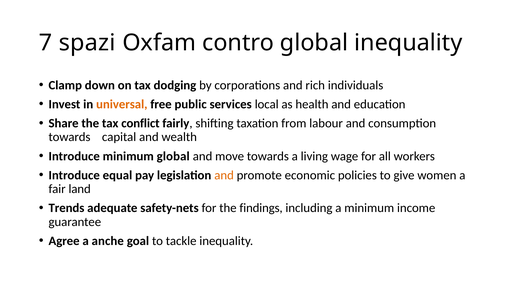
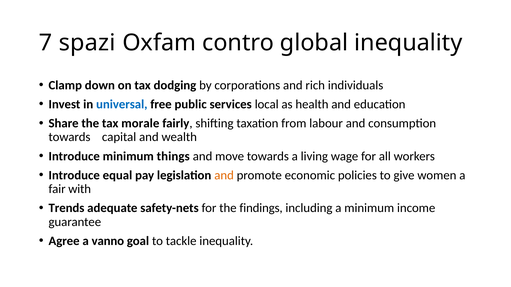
universal colour: orange -> blue (122, 104)
conflict: conflict -> morale (140, 123)
minimum global: global -> things (173, 156)
land: land -> with (80, 189)
anche: anche -> vanno (108, 241)
